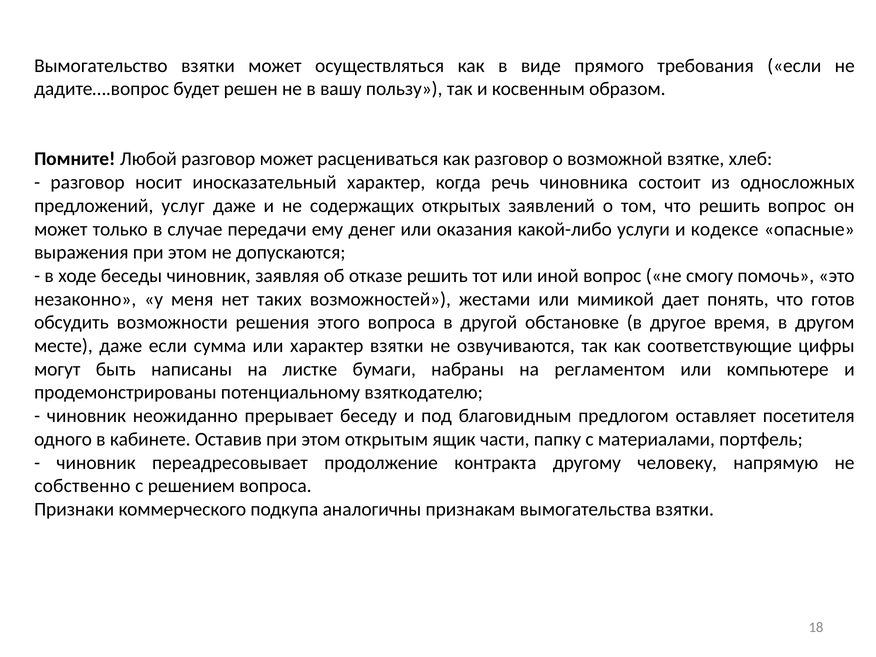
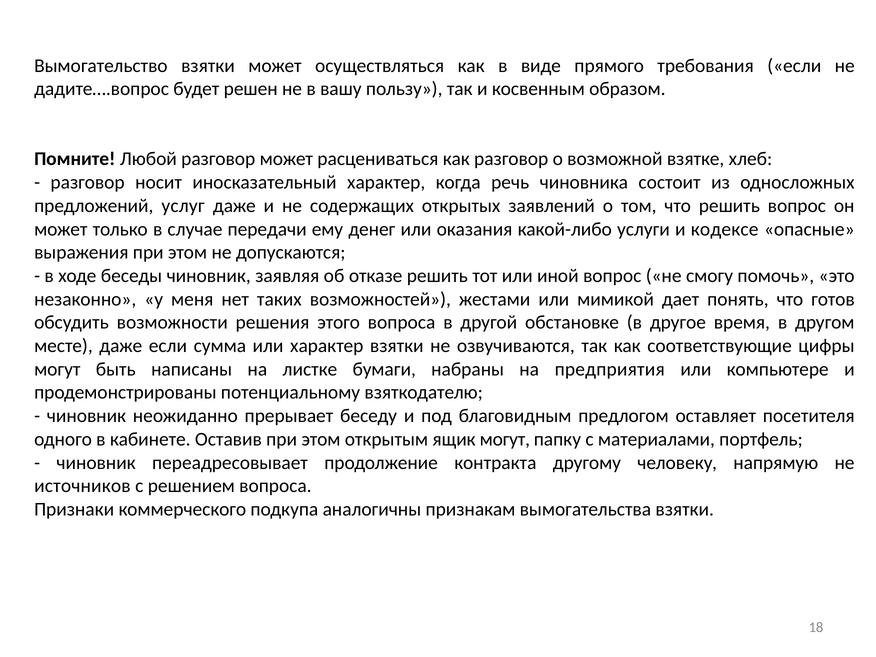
регламентом: регламентом -> предприятия (610, 369)
ящик части: части -> могут (505, 439)
собственно: собственно -> источников (82, 486)
